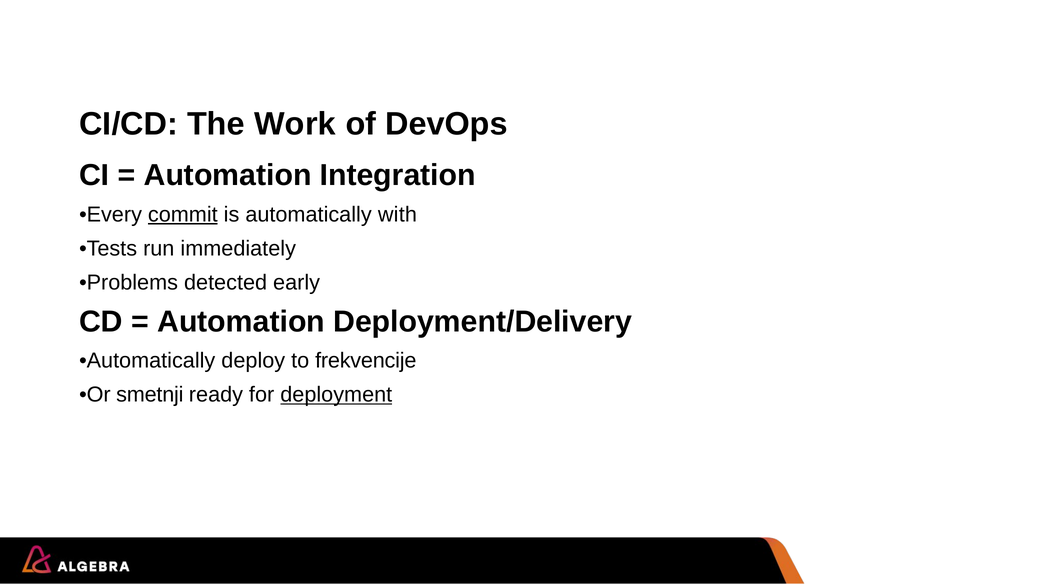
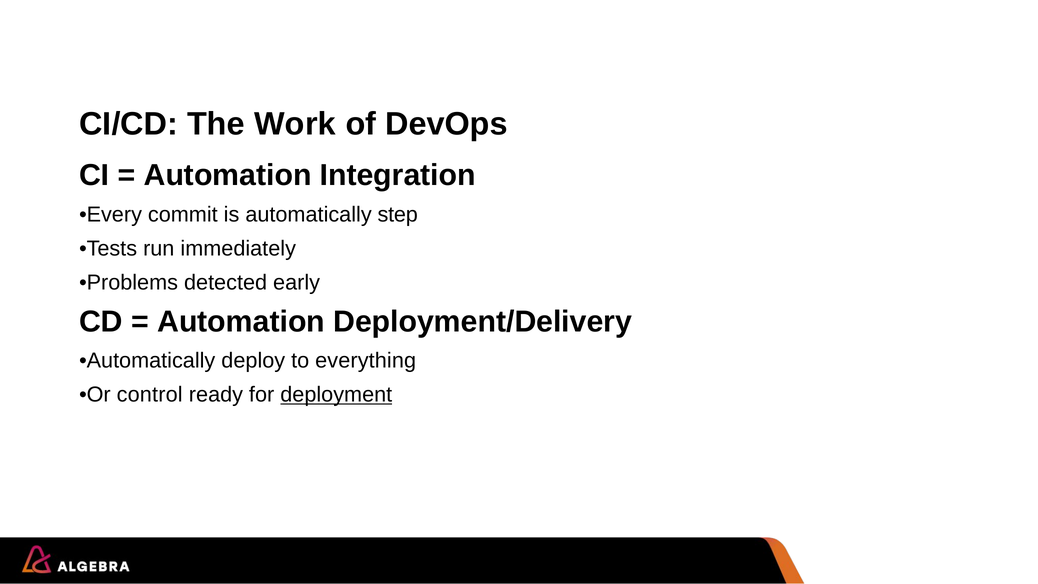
commit underline: present -> none (183, 214)
with: with -> step (398, 214)
frekvencije: frekvencije -> everything (366, 360)
smetnji: smetnji -> control (150, 395)
